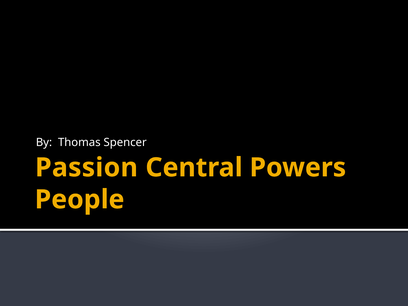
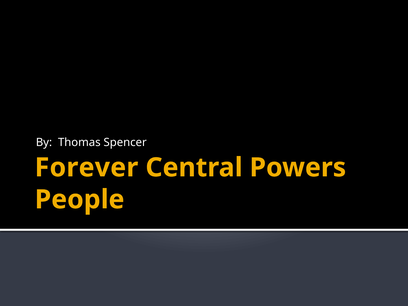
Passion: Passion -> Forever (86, 168)
